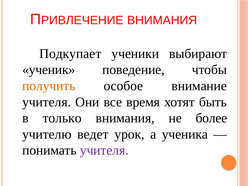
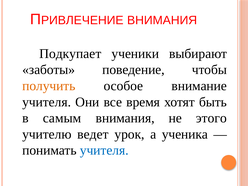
ученик: ученик -> заботы (49, 70)
только: только -> самым (62, 118)
более: более -> этого (211, 118)
учителя colour: purple -> blue (104, 150)
